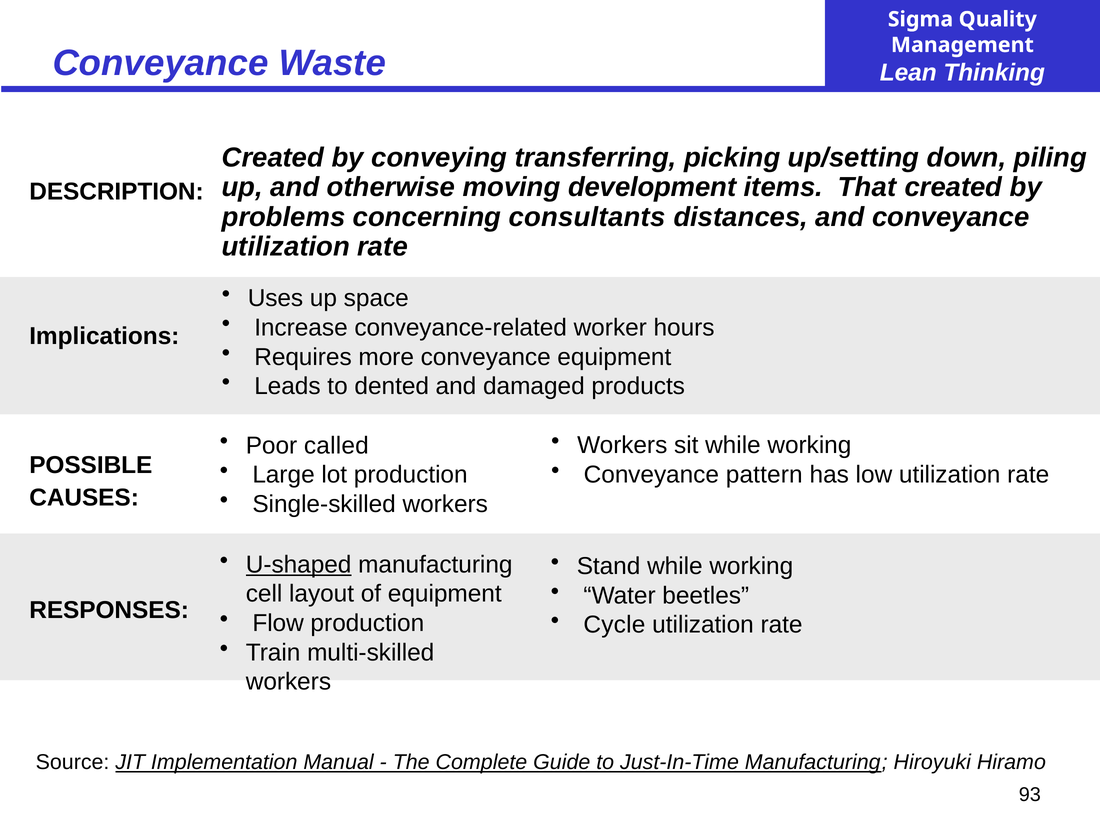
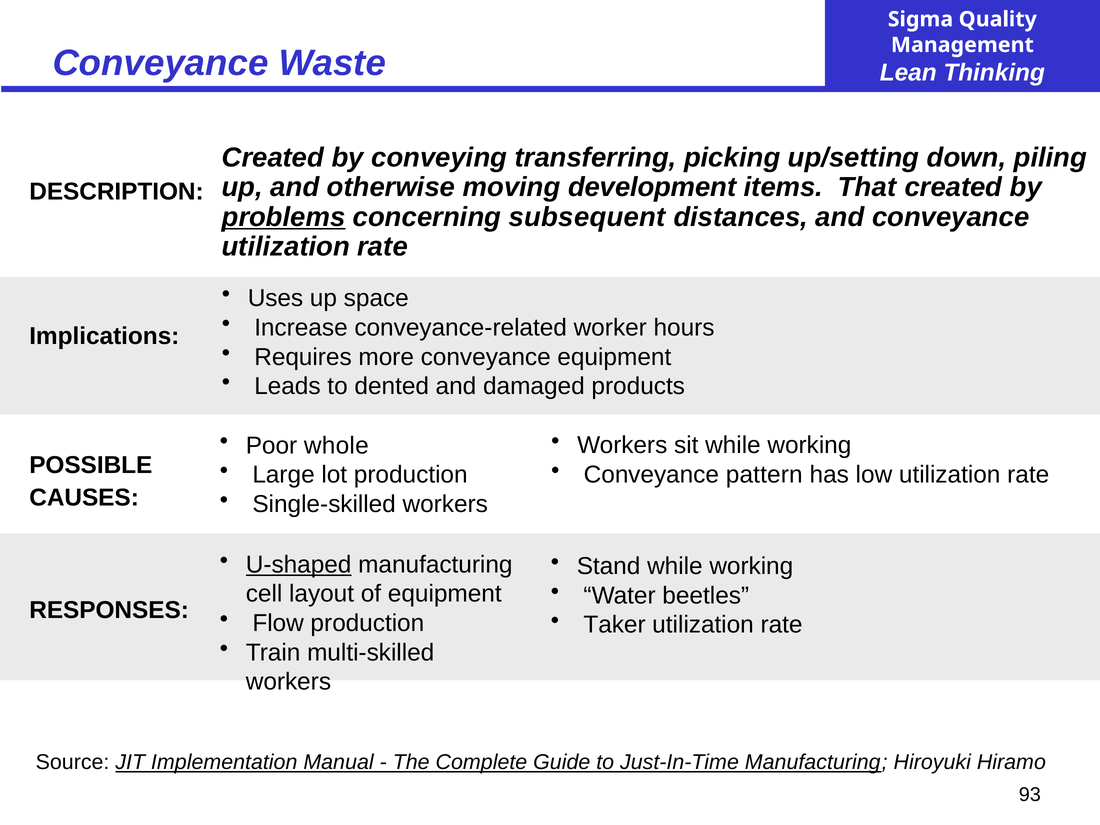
problems underline: none -> present (284, 217)
consultants: consultants -> subsequent (587, 217)
called: called -> whole (336, 445)
Cycle: Cycle -> Taker (615, 625)
